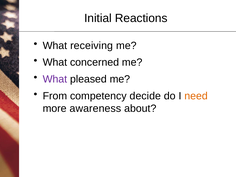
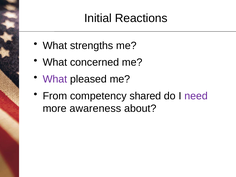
receiving: receiving -> strengths (92, 46)
decide: decide -> shared (145, 96)
need colour: orange -> purple (196, 96)
